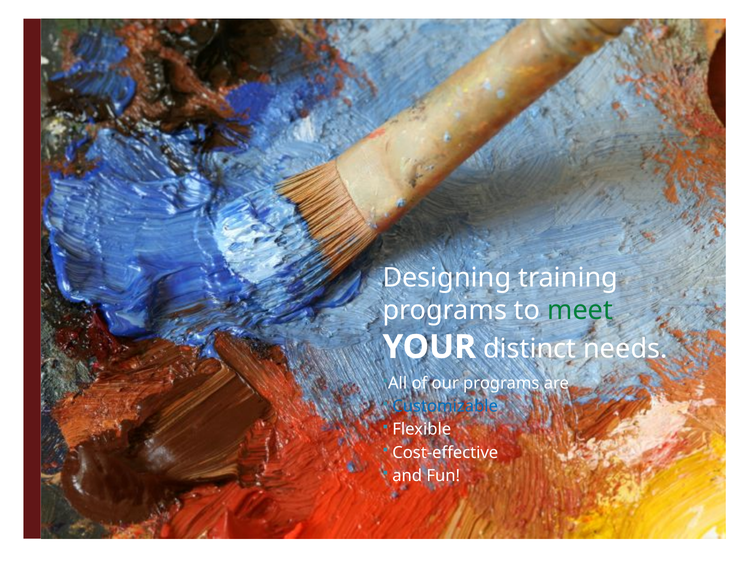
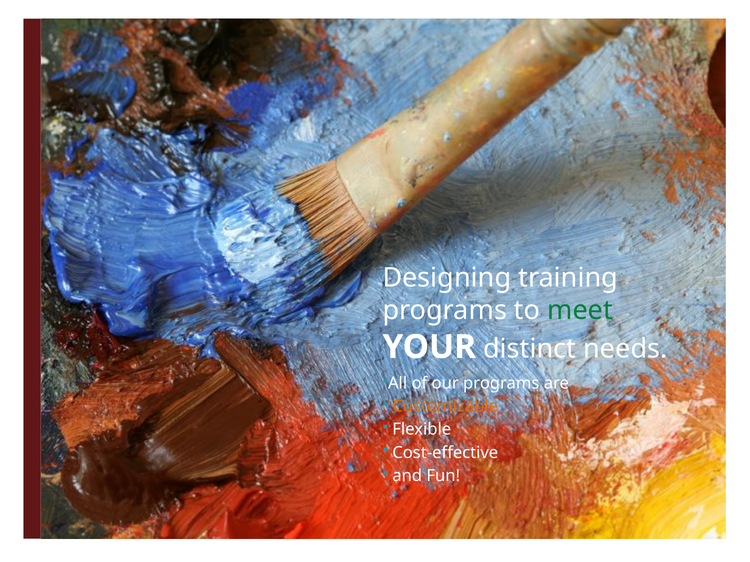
Customizable colour: blue -> orange (445, 407)
